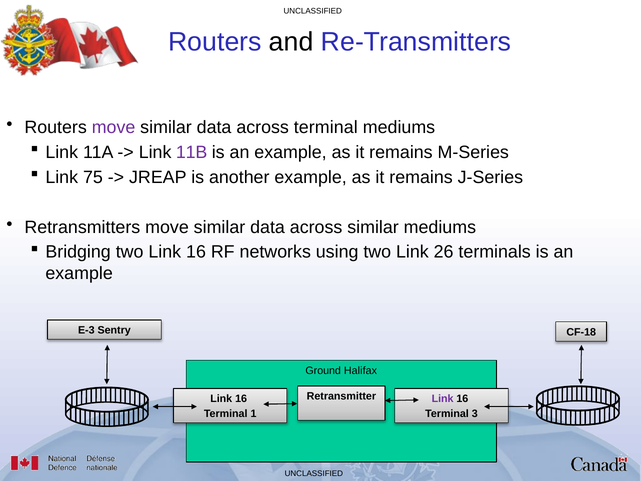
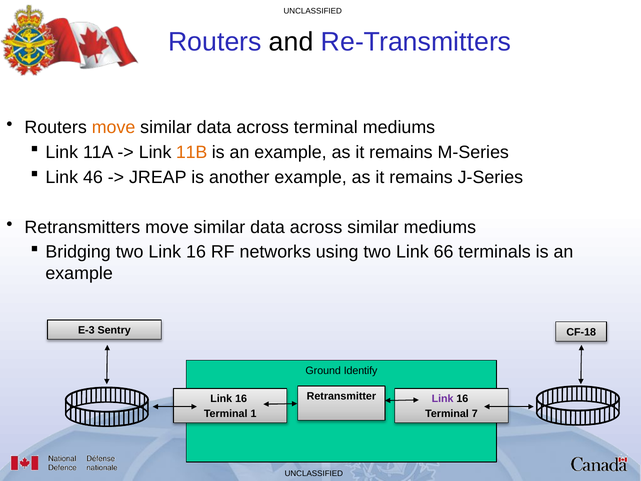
move colour: purple -> orange (114, 127)
11B colour: purple -> orange (192, 152)
75: 75 -> 46 (93, 177)
26: 26 -> 66 (444, 252)
Halifax: Halifax -> Identify (361, 370)
Terminal 3: 3 -> 7 (475, 414)
